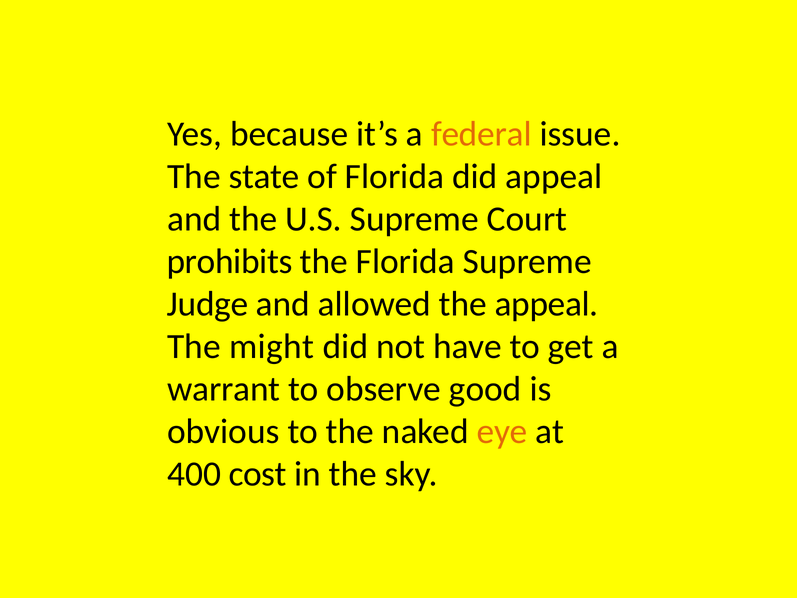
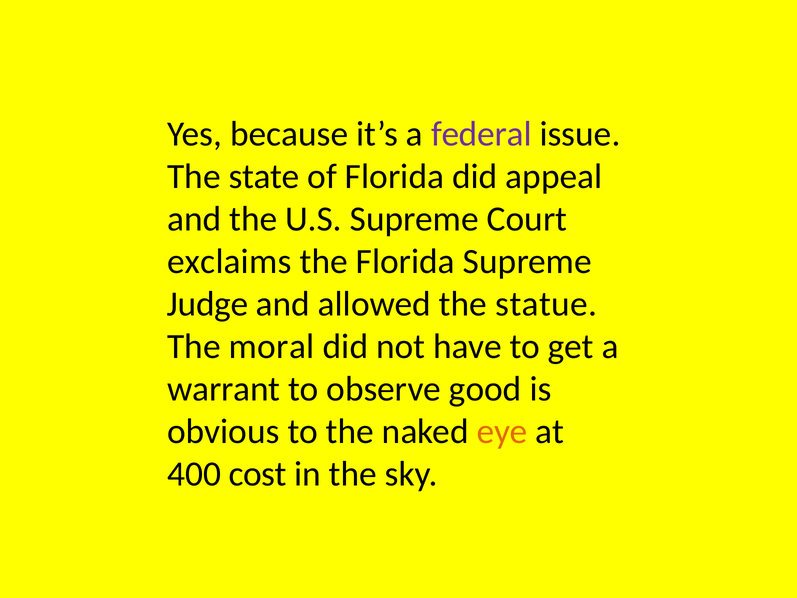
federal colour: orange -> purple (481, 134)
prohibits: prohibits -> exclaims (229, 261)
the appeal: appeal -> statue (546, 304)
might: might -> moral (272, 347)
